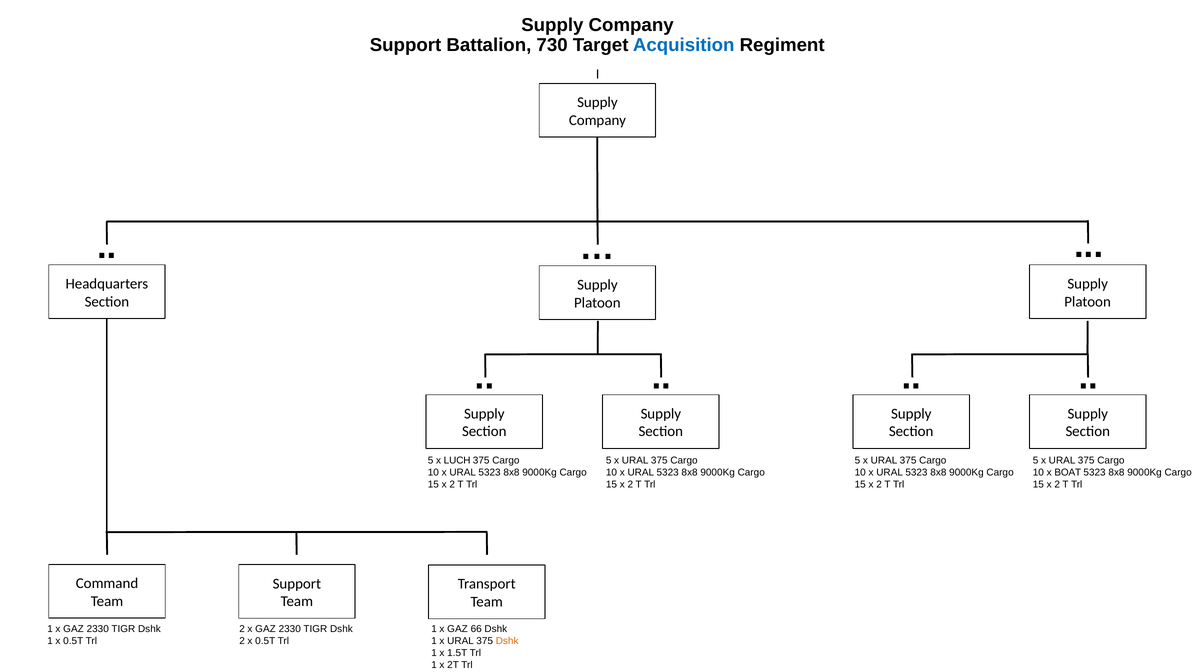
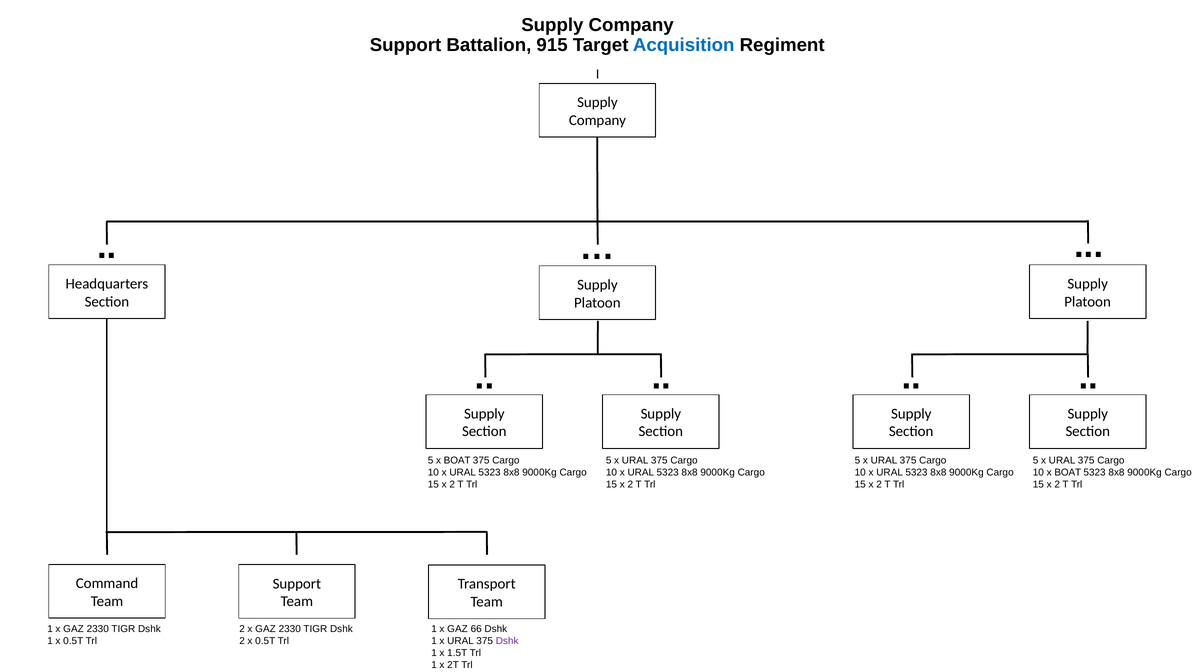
730: 730 -> 915 (552, 45)
5 x LUCH: LUCH -> BOAT (457, 461)
Dshk colour: orange -> purple (507, 641)
